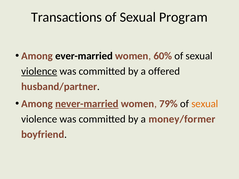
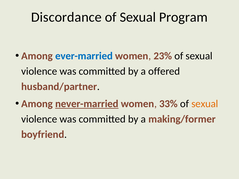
Transactions: Transactions -> Discordance (66, 17)
ever-married colour: black -> blue (84, 56)
60%: 60% -> 23% (163, 56)
violence underline: present -> none (39, 71)
79%: 79% -> 33% (168, 104)
money/former: money/former -> making/former (182, 119)
